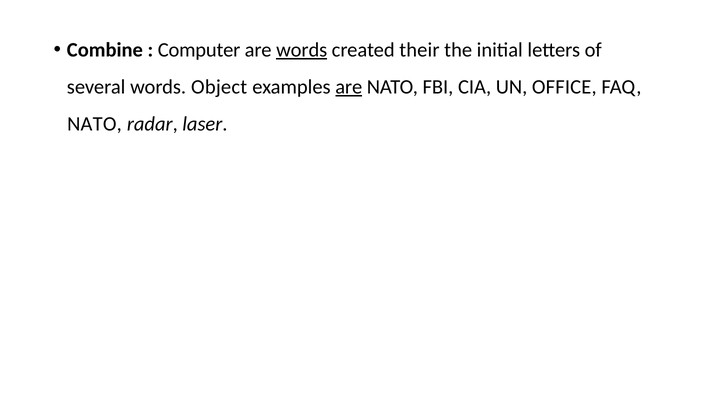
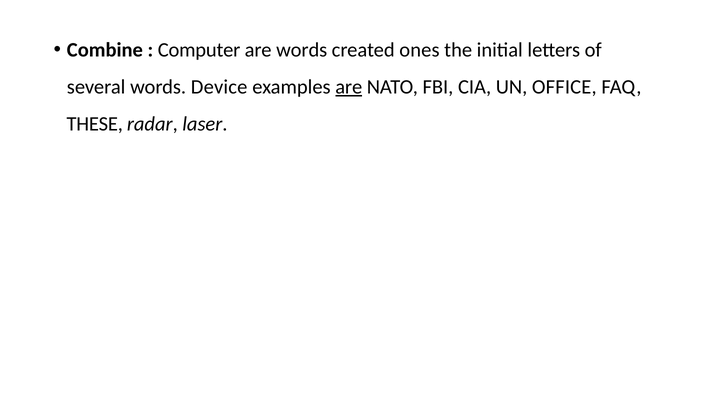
words underline: present -> none (302, 50)
their: their -> ones (419, 50)
Object: Object -> Device (219, 87)
NATO: NATO -> THESE (95, 124)
